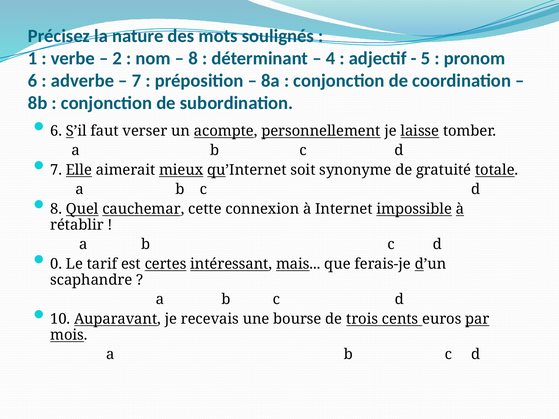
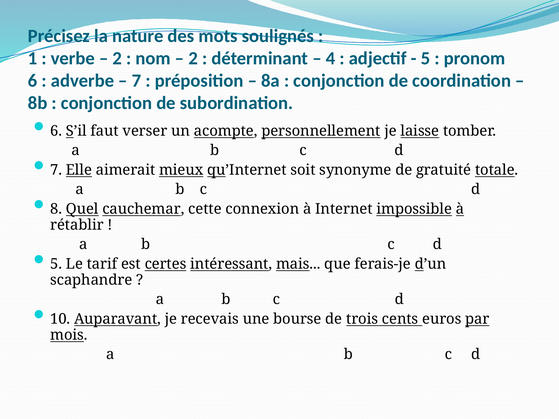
8: 8 -> 2 (193, 58)
0: 0 -> 5 (56, 264)
